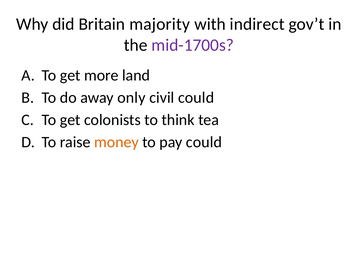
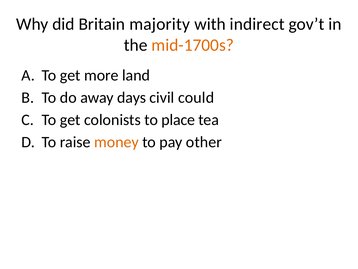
mid-1700s colour: purple -> orange (193, 45)
only: only -> days (132, 97)
think: think -> place (178, 120)
pay could: could -> other (204, 142)
